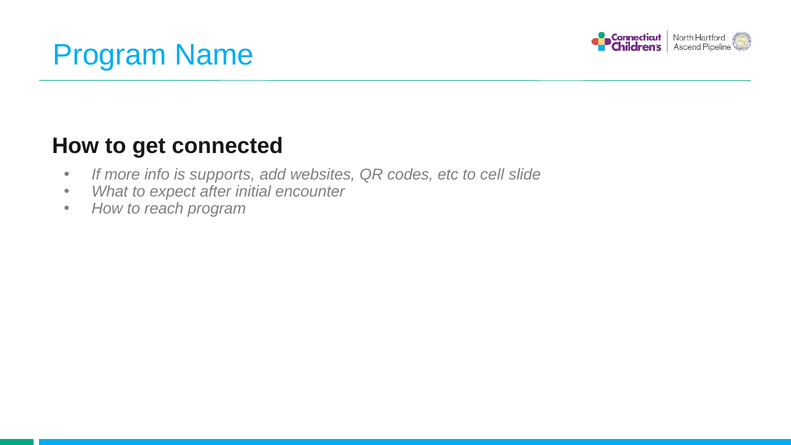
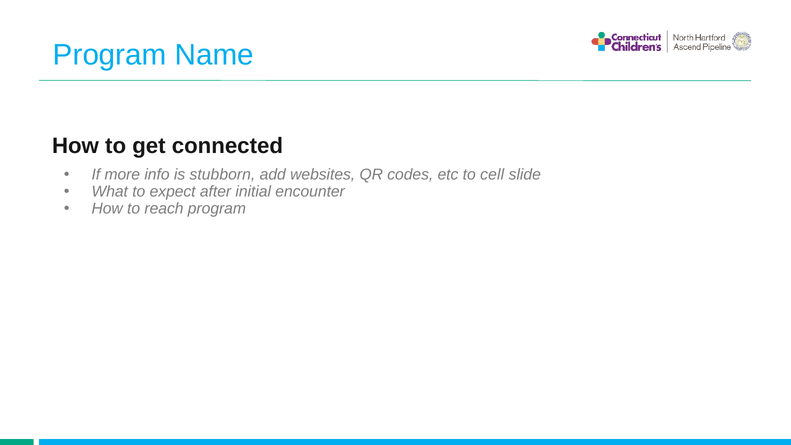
supports: supports -> stubborn (222, 175)
